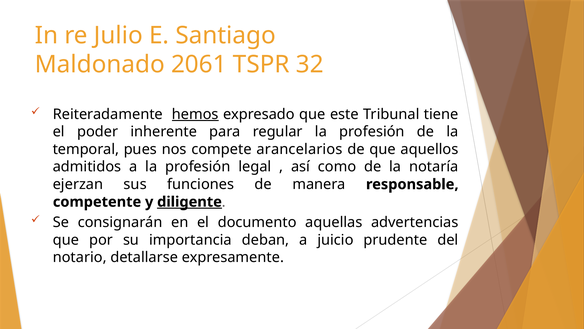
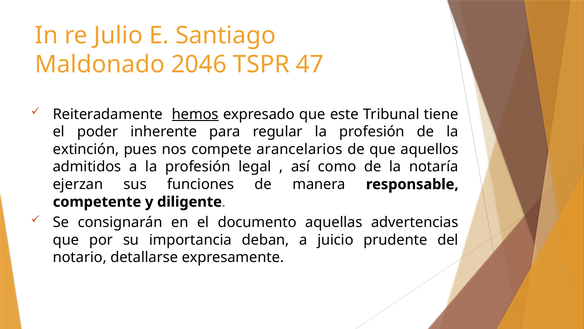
2061: 2061 -> 2046 (199, 64)
32: 32 -> 47 (310, 64)
temporal: temporal -> extinción (86, 149)
diligente underline: present -> none (189, 202)
